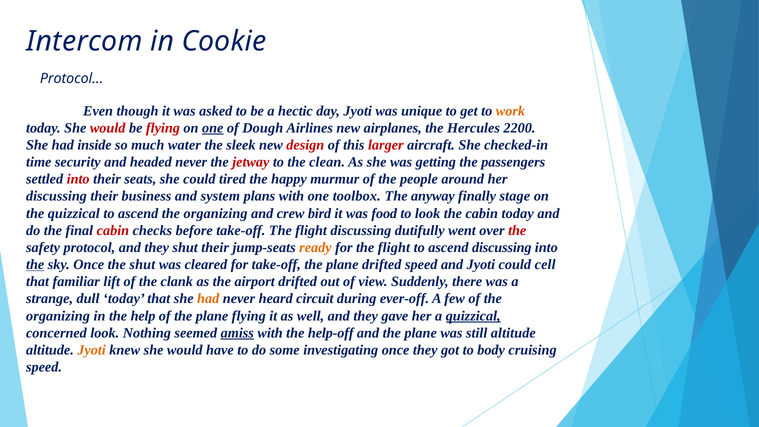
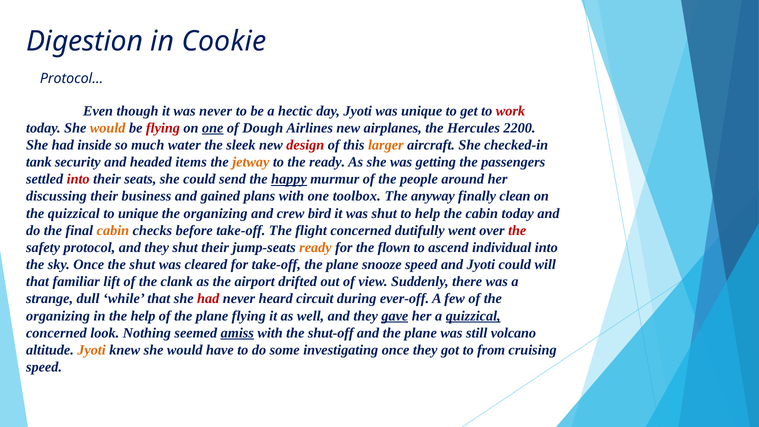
Intercom: Intercom -> Digestion (85, 41)
was asked: asked -> never (216, 111)
work colour: orange -> red (510, 111)
would colour: red -> orange (108, 128)
larger colour: red -> orange (386, 145)
time: time -> tank (39, 162)
headed never: never -> items (191, 162)
jetway colour: red -> orange (251, 162)
the clean: clean -> ready (327, 162)
tired: tired -> send (233, 179)
happy underline: none -> present (289, 179)
system: system -> gained (220, 196)
stage: stage -> clean (515, 196)
ascend: ascend -> unique (138, 213)
was food: food -> shut (384, 213)
to look: look -> help (428, 213)
cabin colour: red -> orange (113, 230)
flight discussing: discussing -> concerned (361, 230)
for the flight: flight -> flown (394, 247)
ascend discussing: discussing -> individual (502, 247)
the underline: present -> none (35, 265)
plane drifted: drifted -> snooze (382, 265)
cell: cell -> will (545, 265)
dull today: today -> while (124, 299)
had colour: orange -> red (208, 299)
gave underline: none -> present (395, 316)
help-off: help-off -> shut-off (331, 333)
still altitude: altitude -> volcano (513, 333)
body: body -> from (491, 350)
